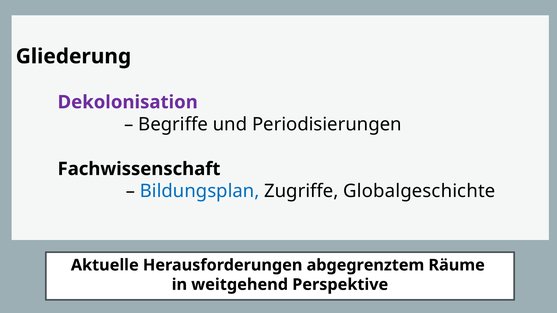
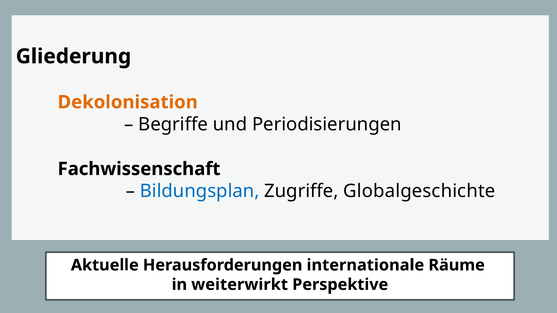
Dekolonisation colour: purple -> orange (128, 102)
abgegrenztem: abgegrenztem -> internationale (365, 265)
weitgehend: weitgehend -> weiterwirkt (240, 285)
